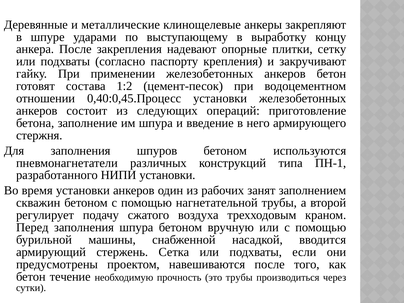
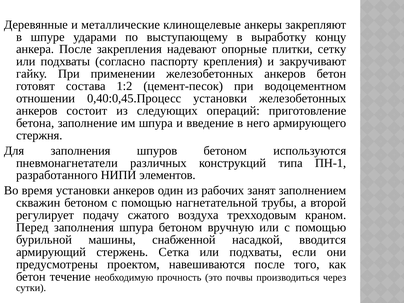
НИПИ установки: установки -> элементов (167, 175)
это трубы: трубы -> почвы (239, 277)
